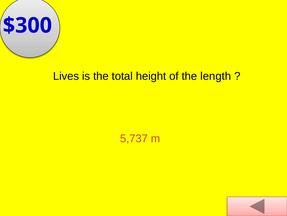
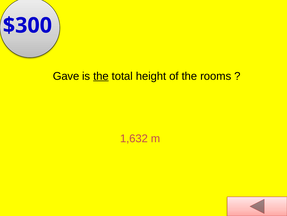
Lives: Lives -> Gave (66, 76)
the underline: none -> present (101, 76)
length: length -> rooms (216, 76)
5,737: 5,737 -> 1,632 (134, 138)
